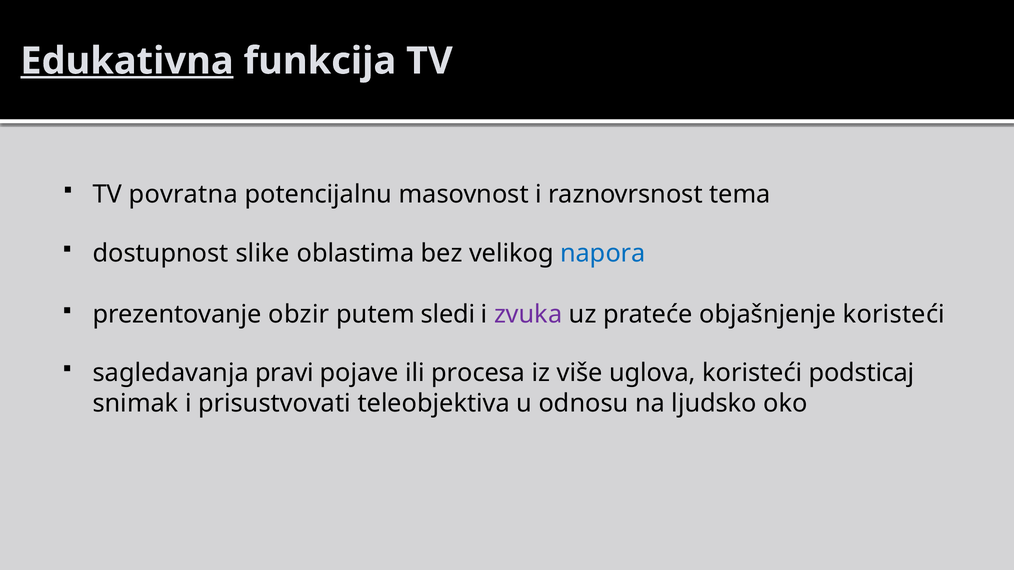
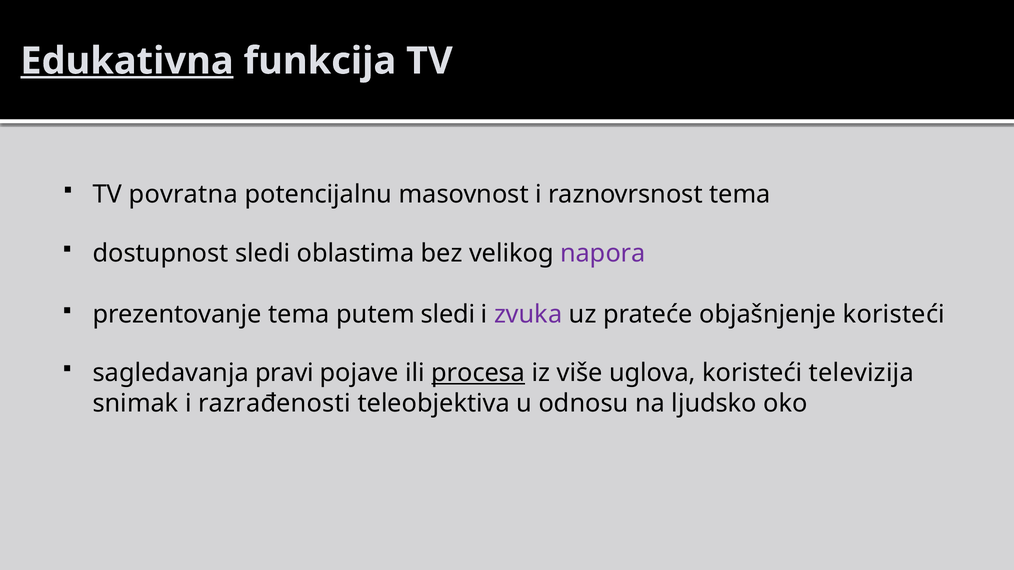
dostupnost slike: slike -> sledi (263, 253)
napora colour: blue -> purple (603, 253)
prezentovanje obzir: obzir -> tema (299, 315)
procesa underline: none -> present (478, 373)
podsticaj: podsticaj -> televizija (861, 373)
prisustvovati: prisustvovati -> razrađenosti (274, 403)
